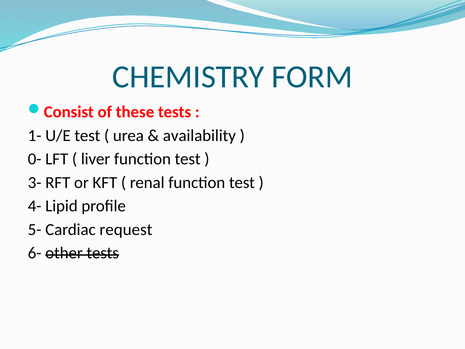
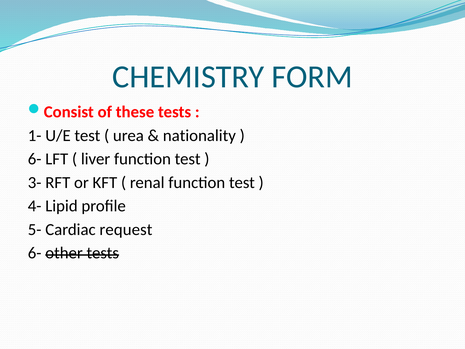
availability: availability -> nationality (199, 135)
0-: 0- -> 6- (35, 159)
